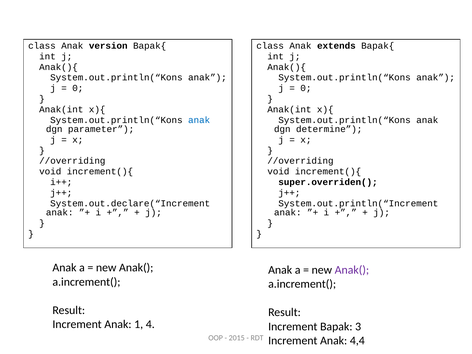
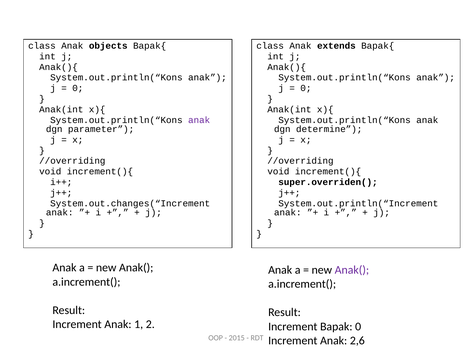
version: version -> objects (108, 46)
anak colour: blue -> purple (199, 120)
System.out.declare(“Increment: System.out.declare(“Increment -> System.out.changes(“Increment (130, 204)
4: 4 -> 2 (150, 324)
Bapak 3: 3 -> 0 (358, 326)
4,4: 4,4 -> 2,6 (357, 341)
